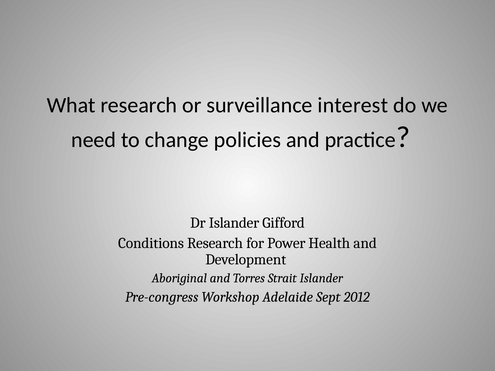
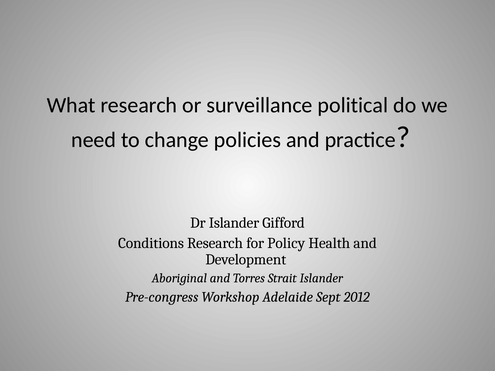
interest: interest -> political (353, 105)
Power: Power -> Policy (286, 243)
